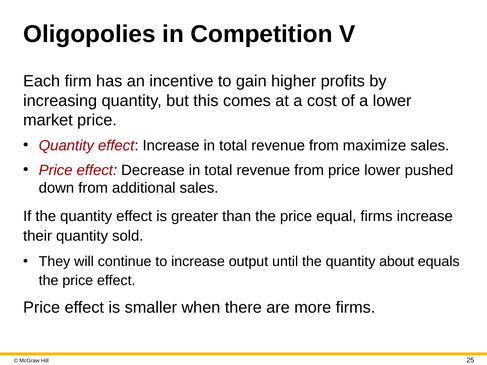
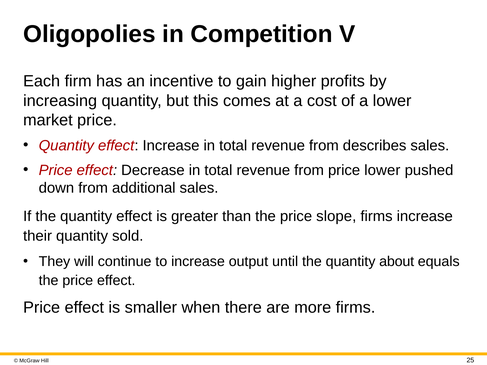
maximize: maximize -> describes (375, 146)
equal: equal -> slope (336, 216)
